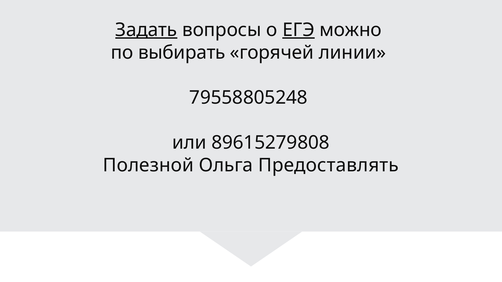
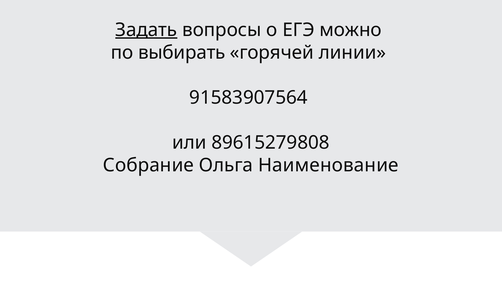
ЕГЭ underline: present -> none (298, 30)
79558805248: 79558805248 -> 91583907564 (248, 98)
Полезной: Полезной -> Собрание (148, 166)
Предоставлять: Предоставлять -> Наименование (328, 166)
